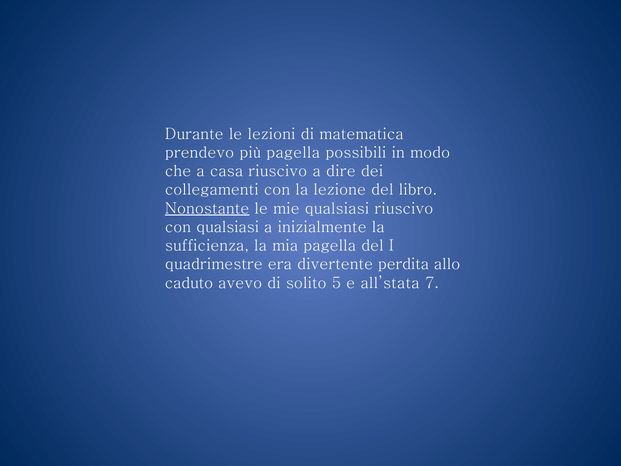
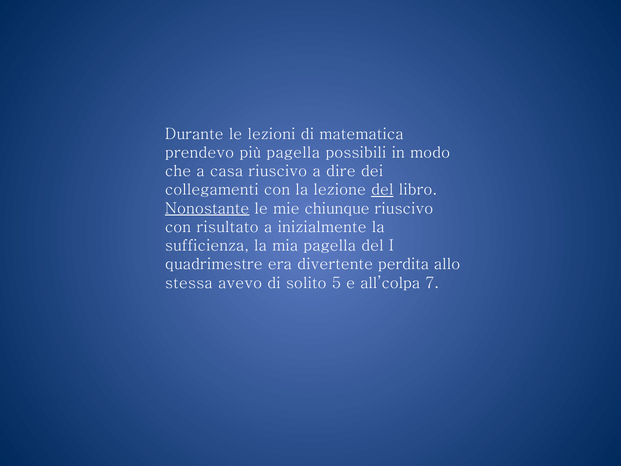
del underline: none -> present (382, 190)
mie qualsiasi: qualsiasi -> chiunque (337, 208)
con qualsiasi: qualsiasi -> risultato (228, 227)
caduto: caduto -> stessa (189, 283)
all’stata: all’stata -> all’colpa (390, 283)
